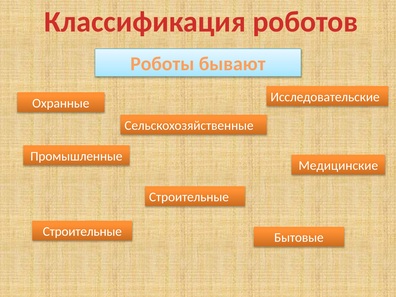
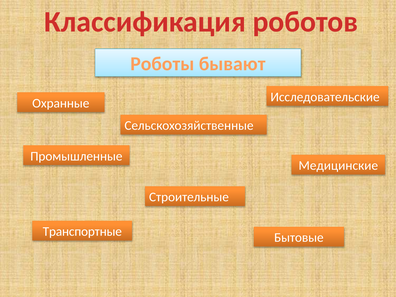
Строительные: Строительные -> Транспортные (82, 231)
